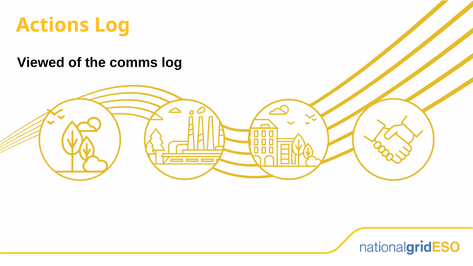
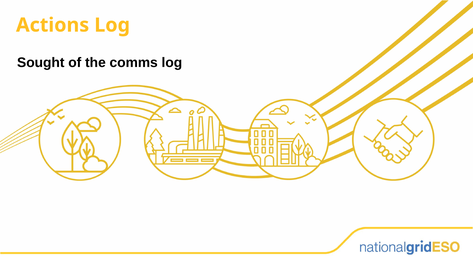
Viewed: Viewed -> Sought (41, 63)
